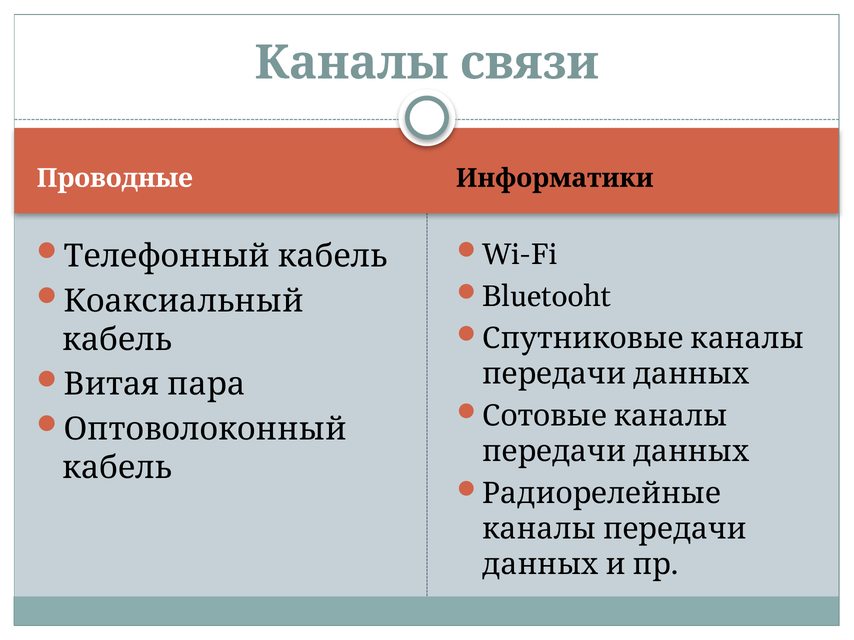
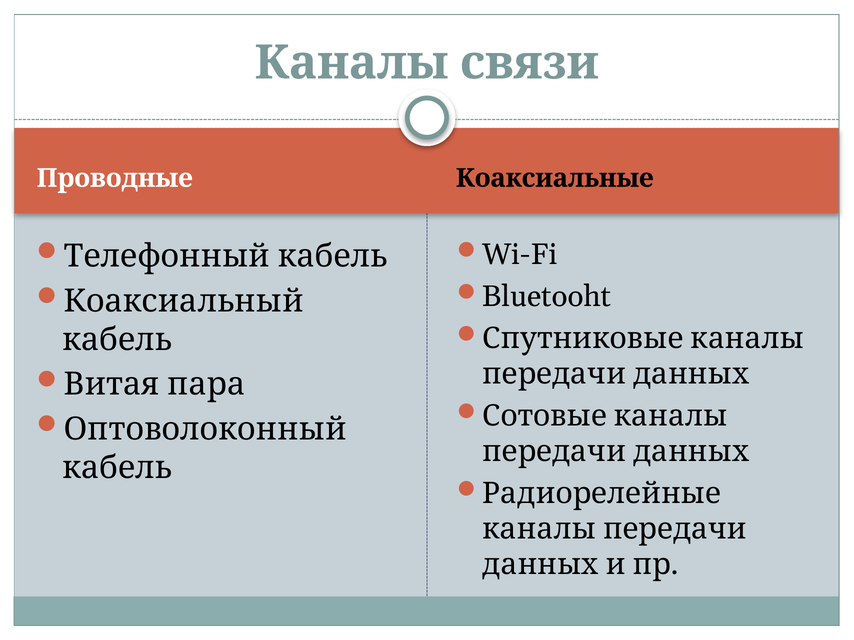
Информатики: Информатики -> Коаксиальные (555, 178)
